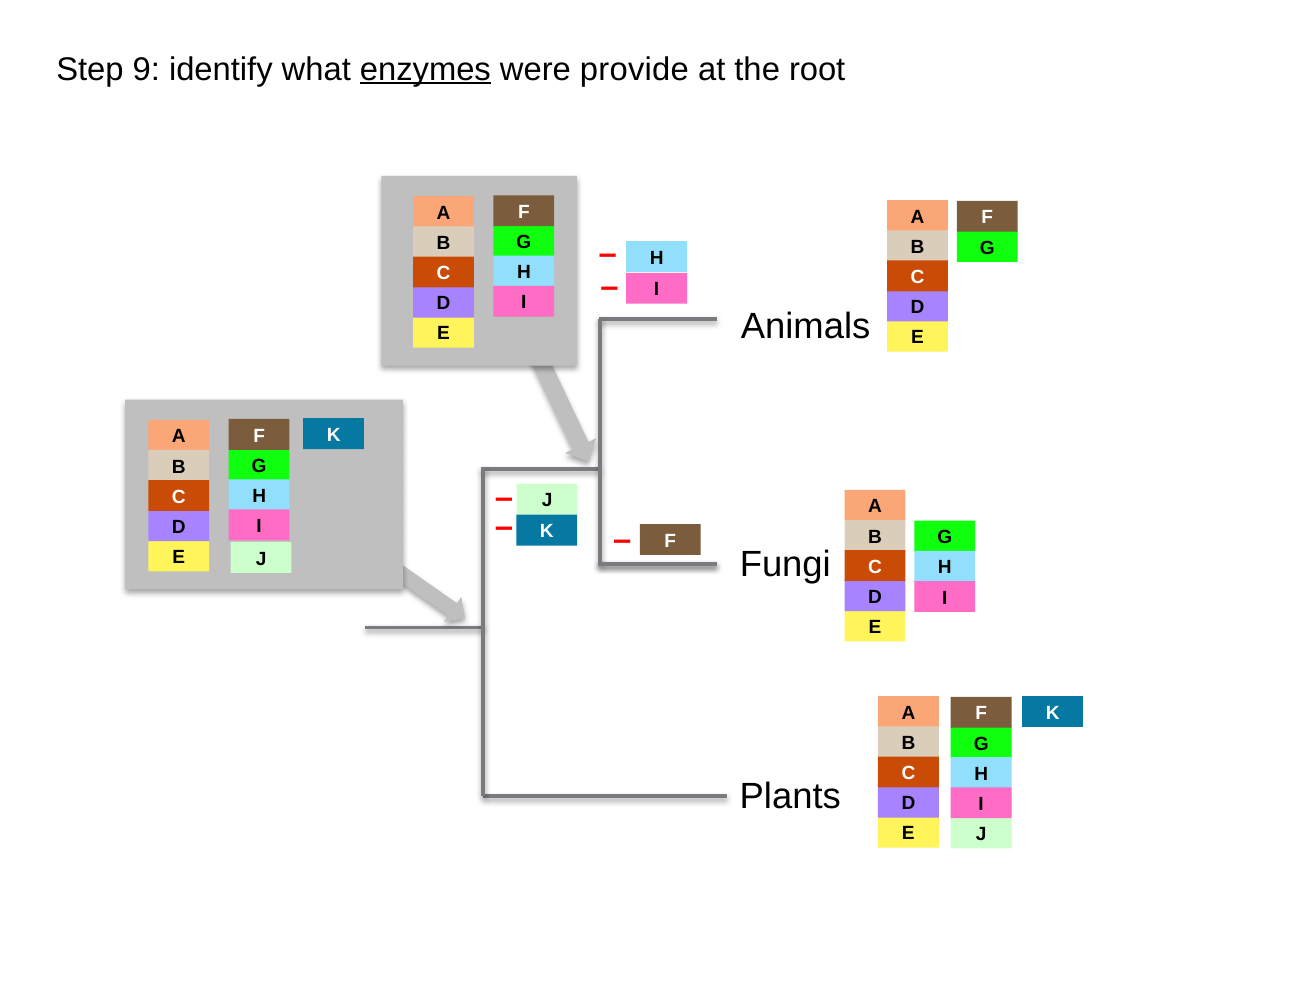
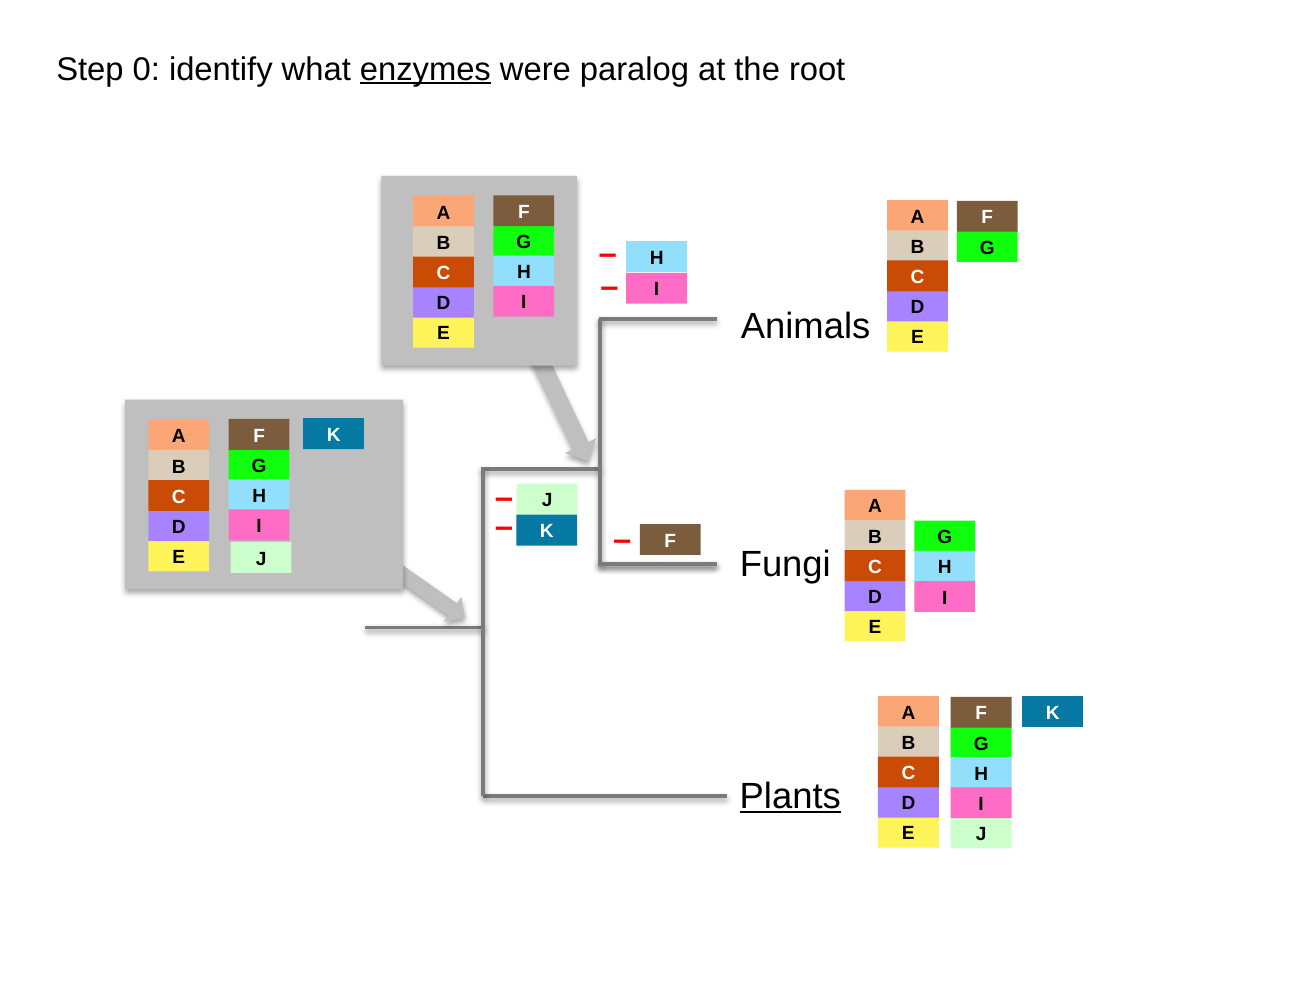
9: 9 -> 0 (146, 69)
provide: provide -> paralog (635, 69)
Plants underline: none -> present (790, 796)
